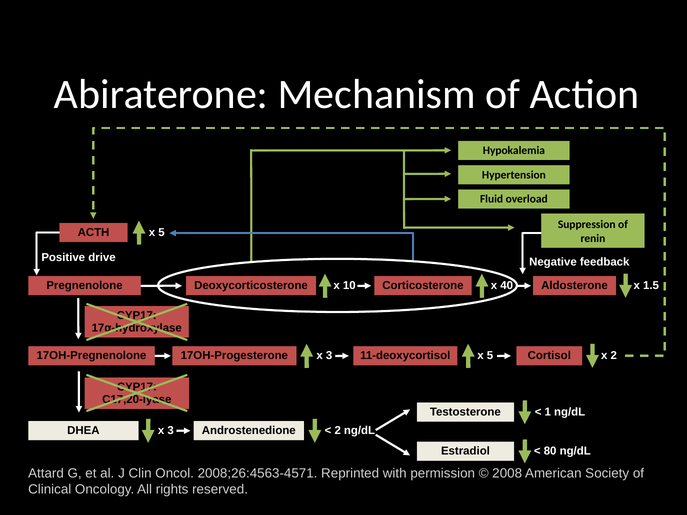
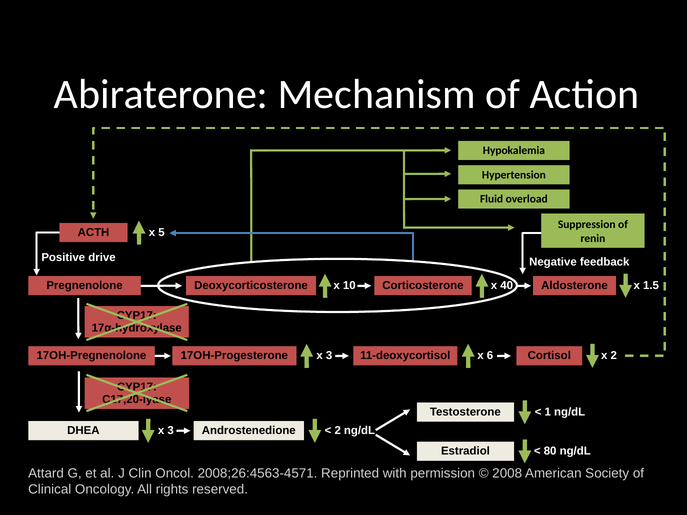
5: 5 -> 6 (490, 356)
